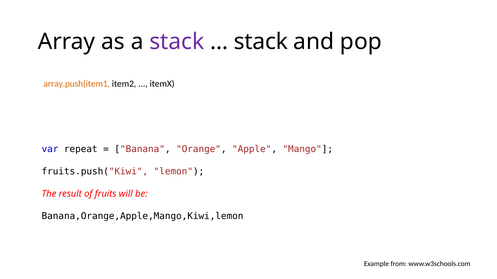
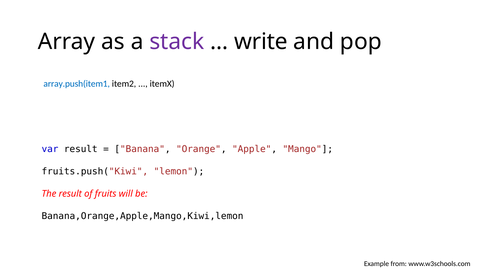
stack: stack -> write (261, 42)
array.push(item1 colour: orange -> blue (77, 84)
var repeat: repeat -> result (81, 149)
